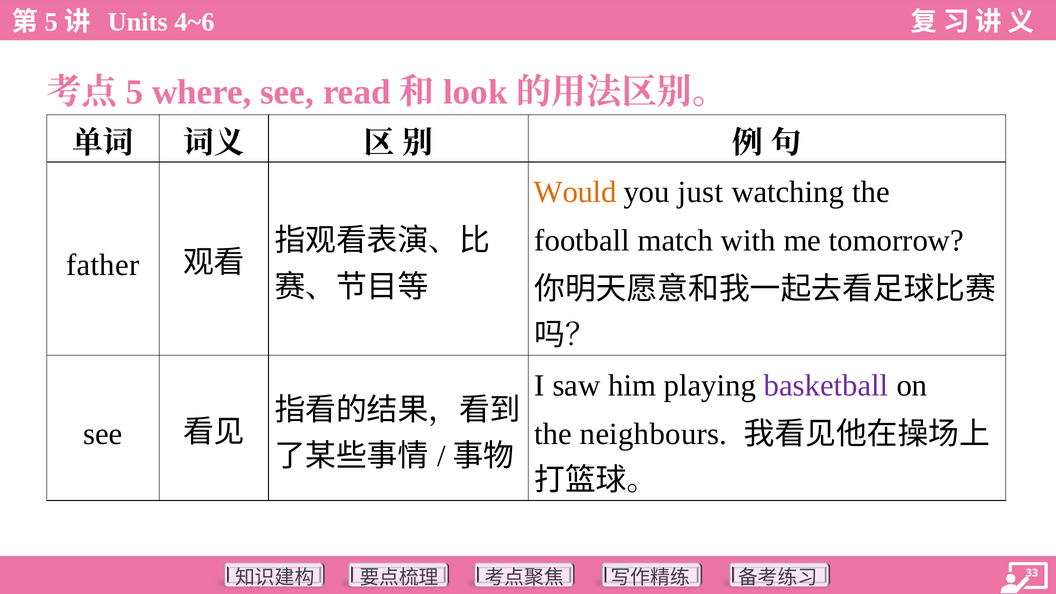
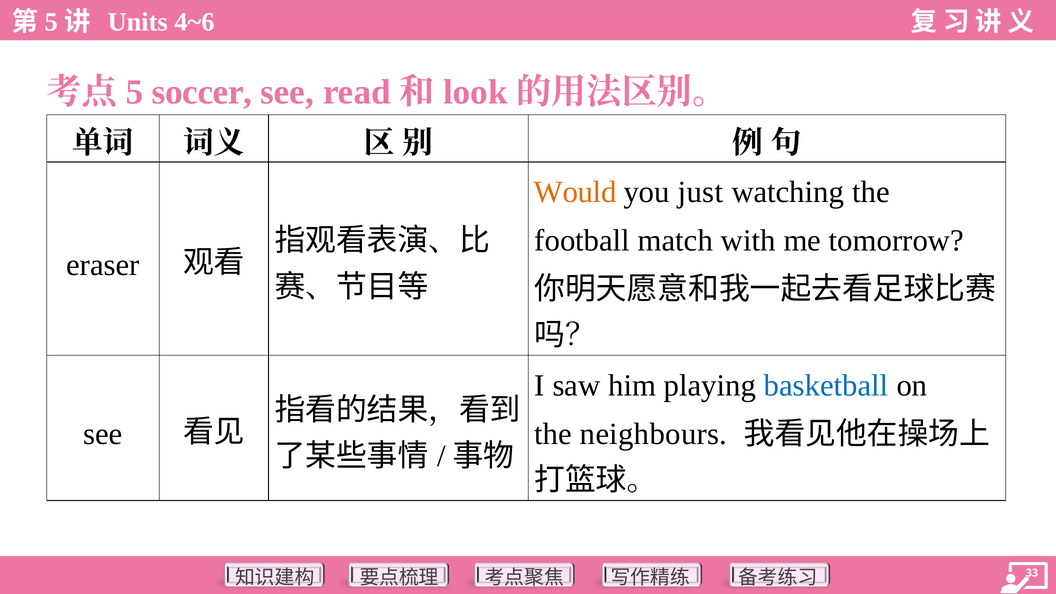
where: where -> soccer (202, 92)
father: father -> eraser (103, 265)
basketball colour: purple -> blue (826, 386)
